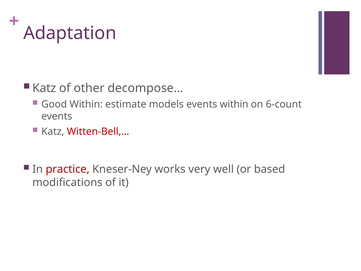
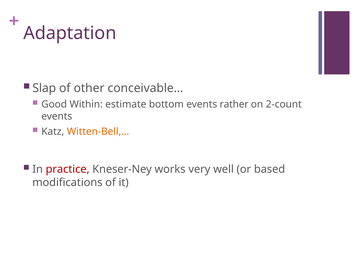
Katz: Katz -> Slap (44, 88)
decompose…: decompose… -> conceivable… (145, 88)
models: models -> bottom (166, 104)
events within: within -> rather (234, 104)
6-count: 6-count -> 2-count (284, 104)
Witten-Bell,… colour: red -> orange (98, 131)
